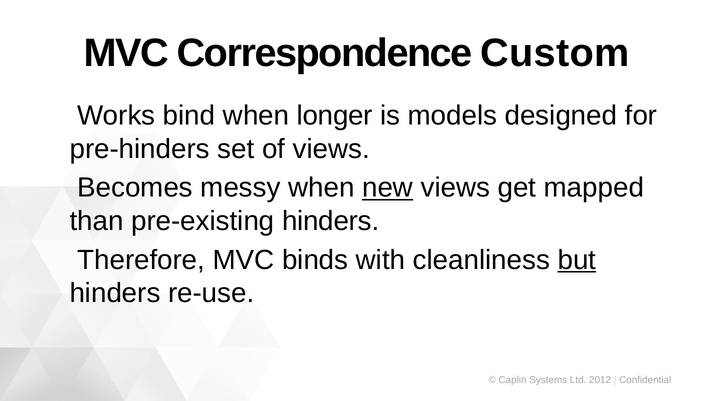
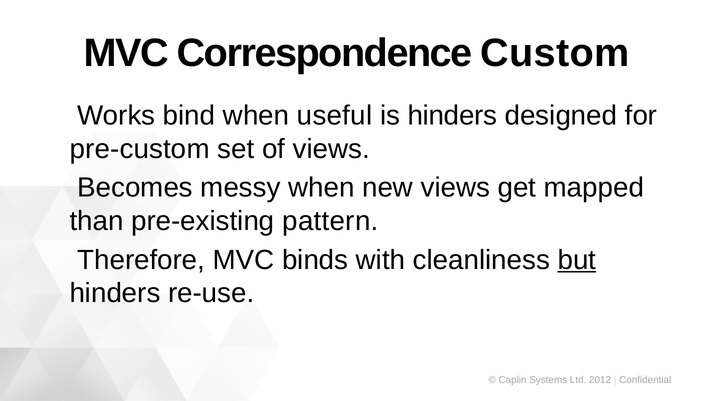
longer: longer -> useful (335, 116)
is models: models -> hinders (452, 116)
pre-hinders: pre-hinders -> pre-custom (140, 149)
new underline: present -> none (388, 188)
pre-existing hinders: hinders -> pattern (330, 221)
